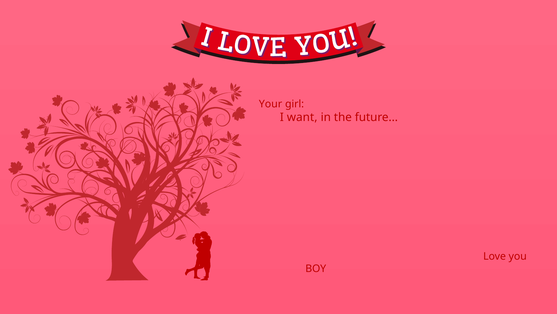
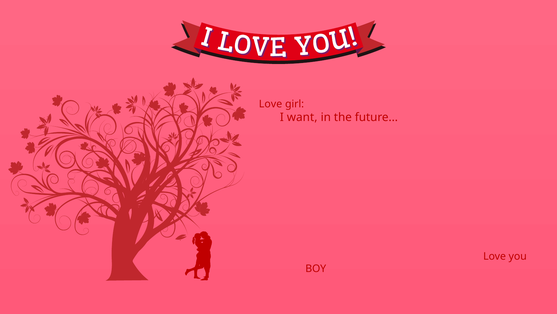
Your: Your -> Love (271, 104)
